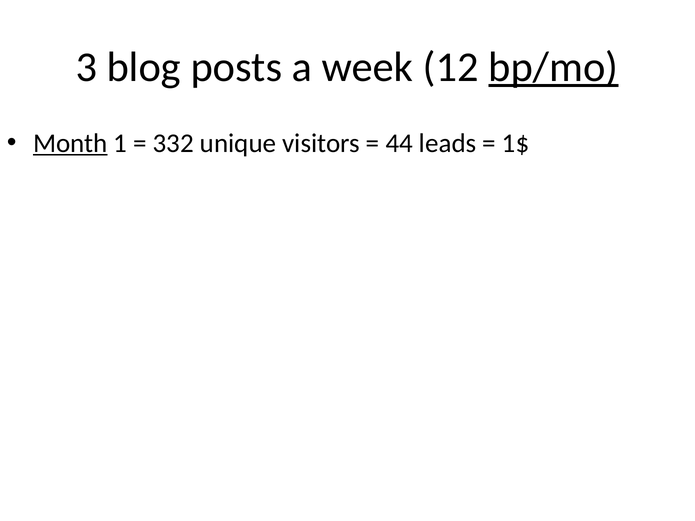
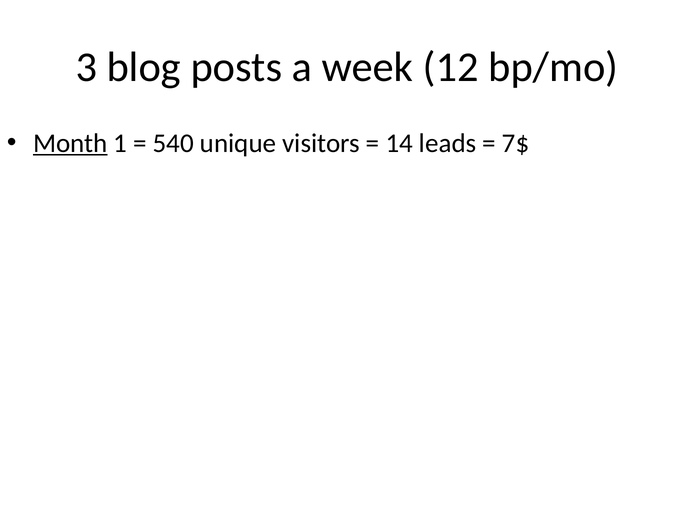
bp/mo underline: present -> none (553, 67)
332: 332 -> 540 (173, 143)
44: 44 -> 14 (399, 143)
1$: 1$ -> 7$ (516, 143)
